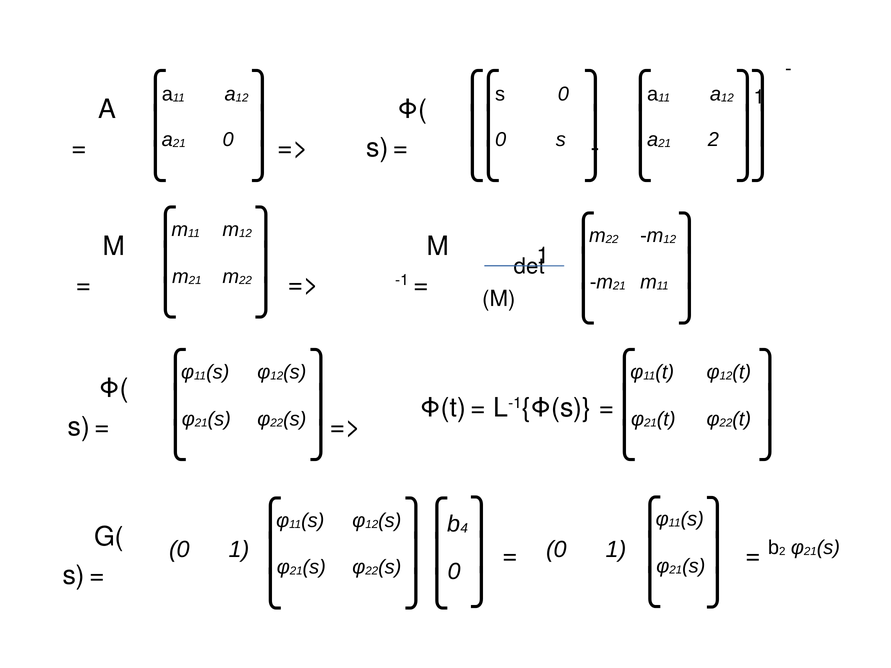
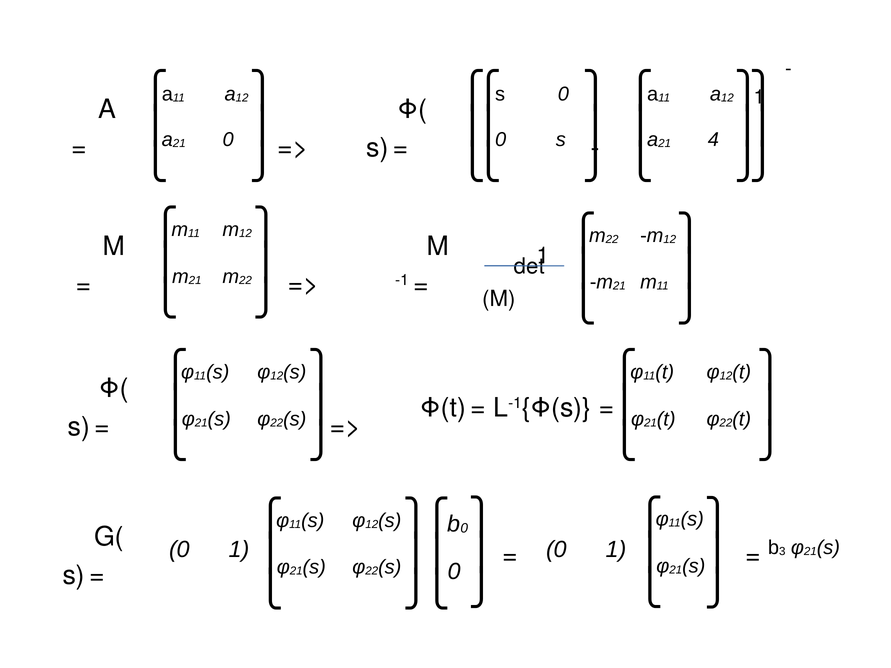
2: 2 -> 4 (713, 140)
4: 4 -> 0 (464, 529)
2: 2 -> 3 (782, 552)
